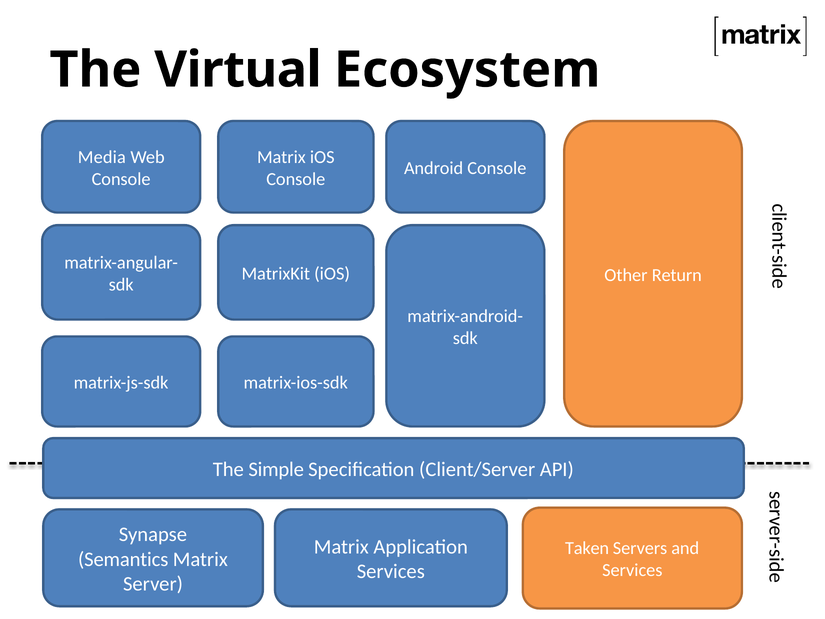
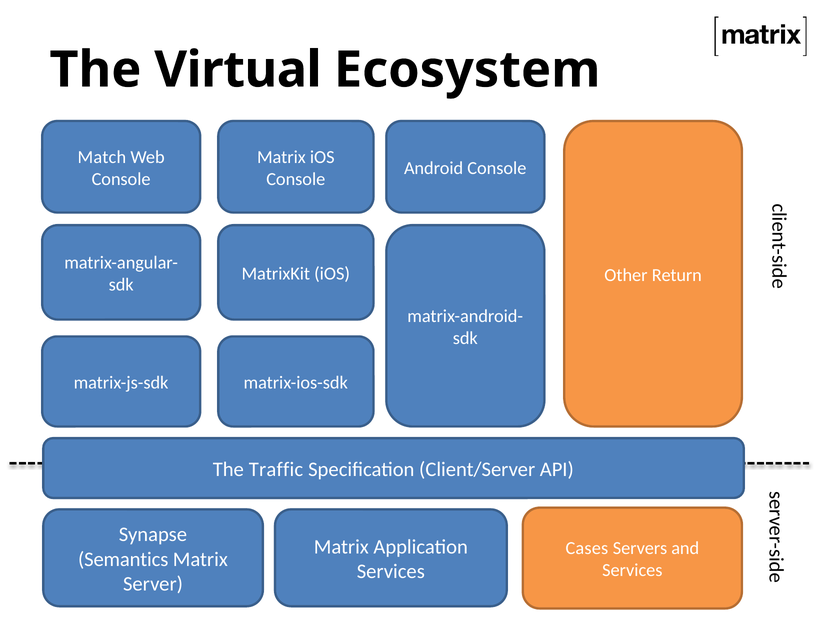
Media: Media -> Match (102, 157)
Simple: Simple -> Traffic (276, 469)
Taken: Taken -> Cases (587, 548)
